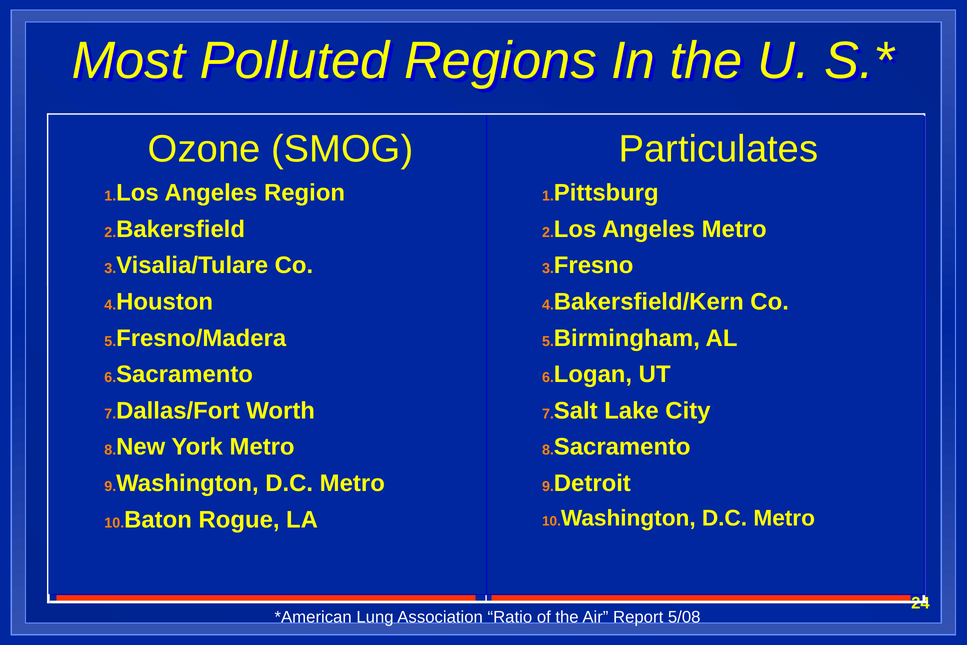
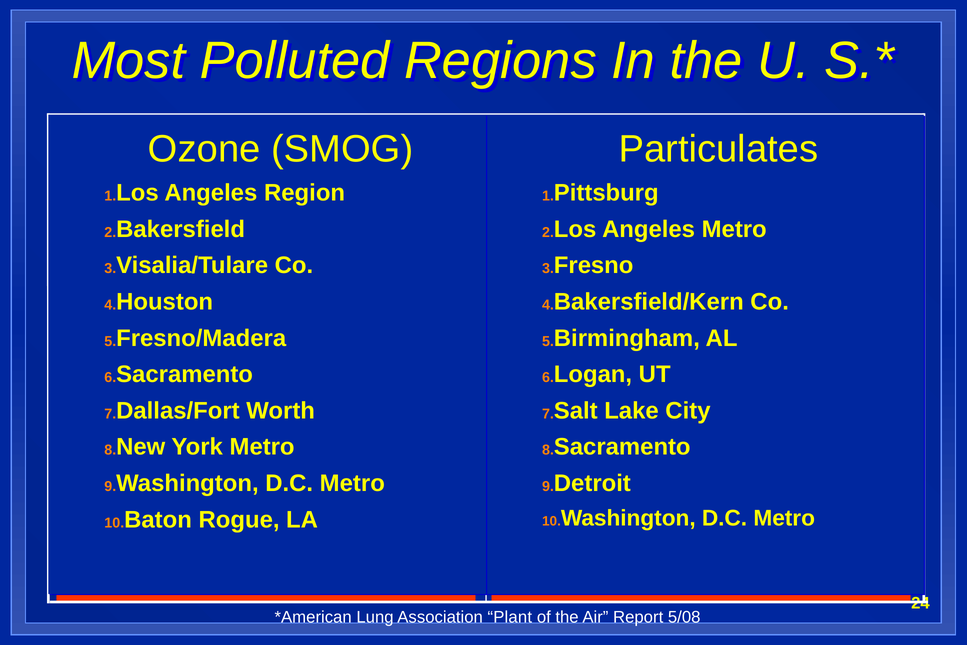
Ratio: Ratio -> Plant (510, 617)
